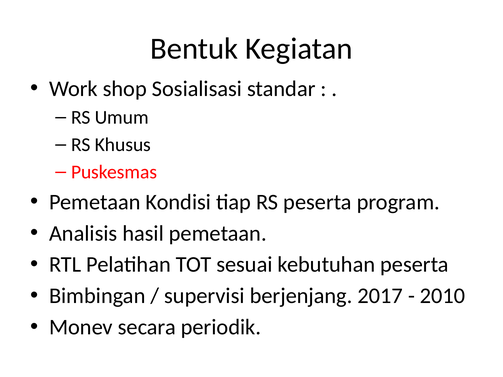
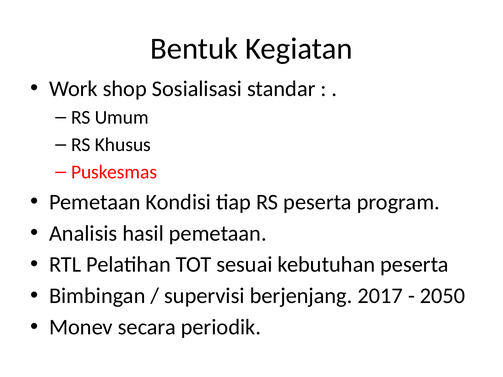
2010: 2010 -> 2050 (443, 296)
